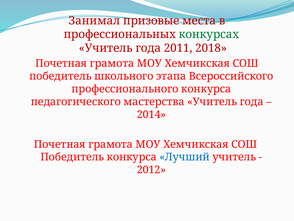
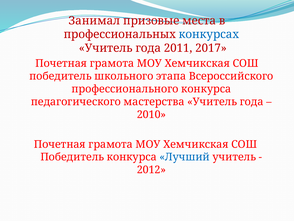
конкурсах colour: green -> blue (209, 34)
2018: 2018 -> 2017 (211, 48)
2014: 2014 -> 2010 (151, 114)
